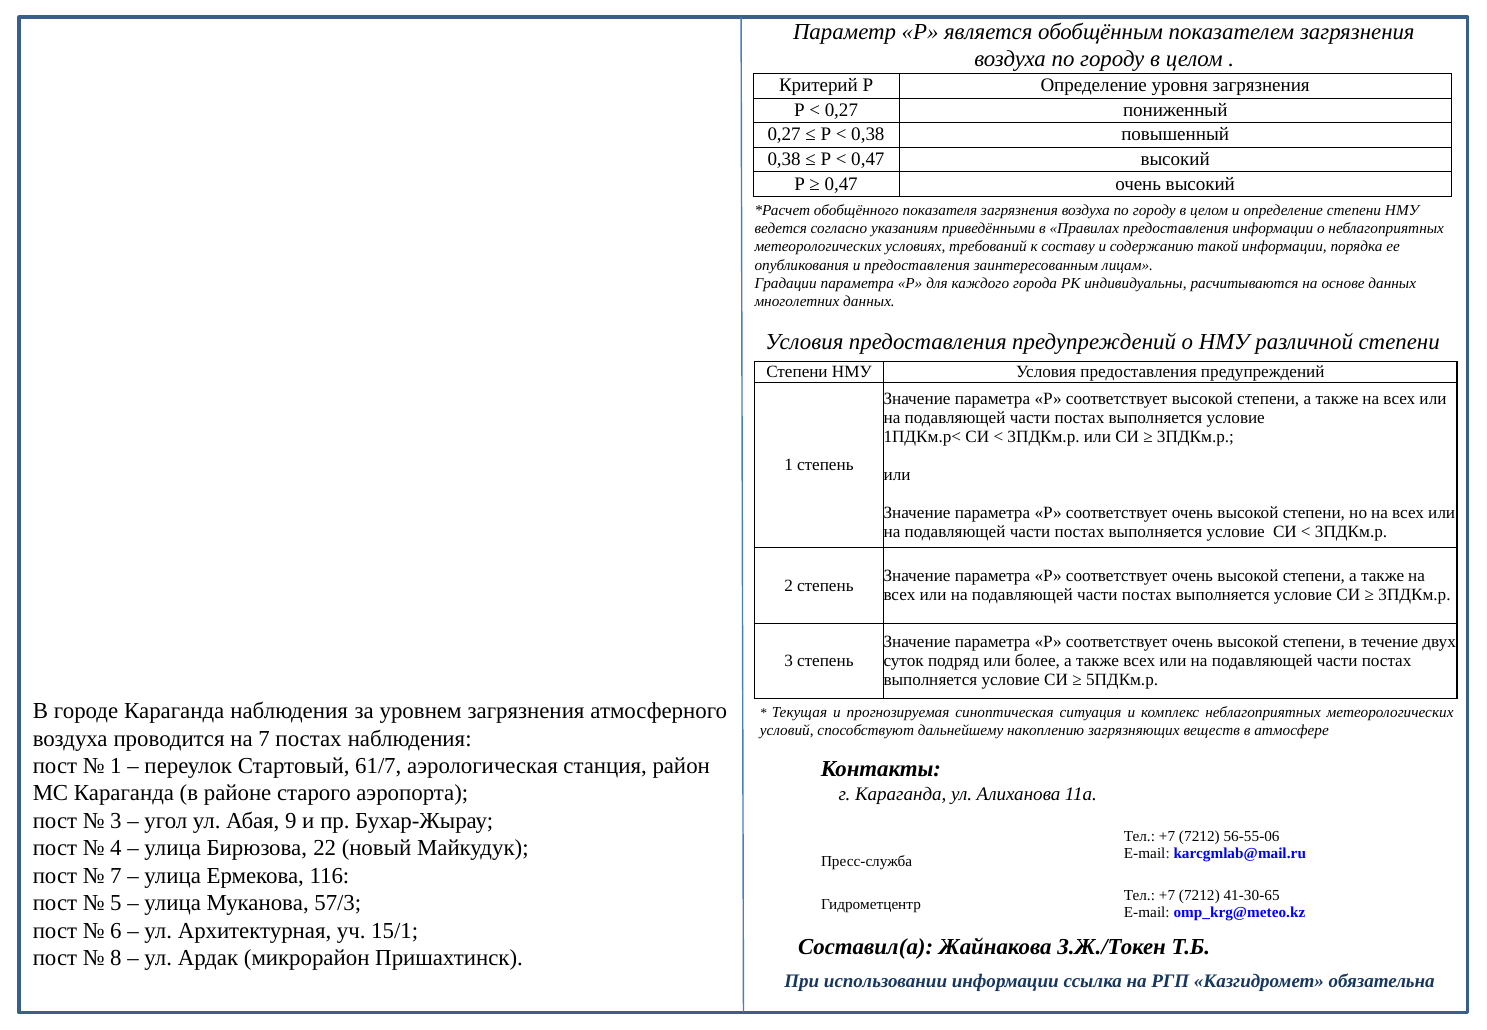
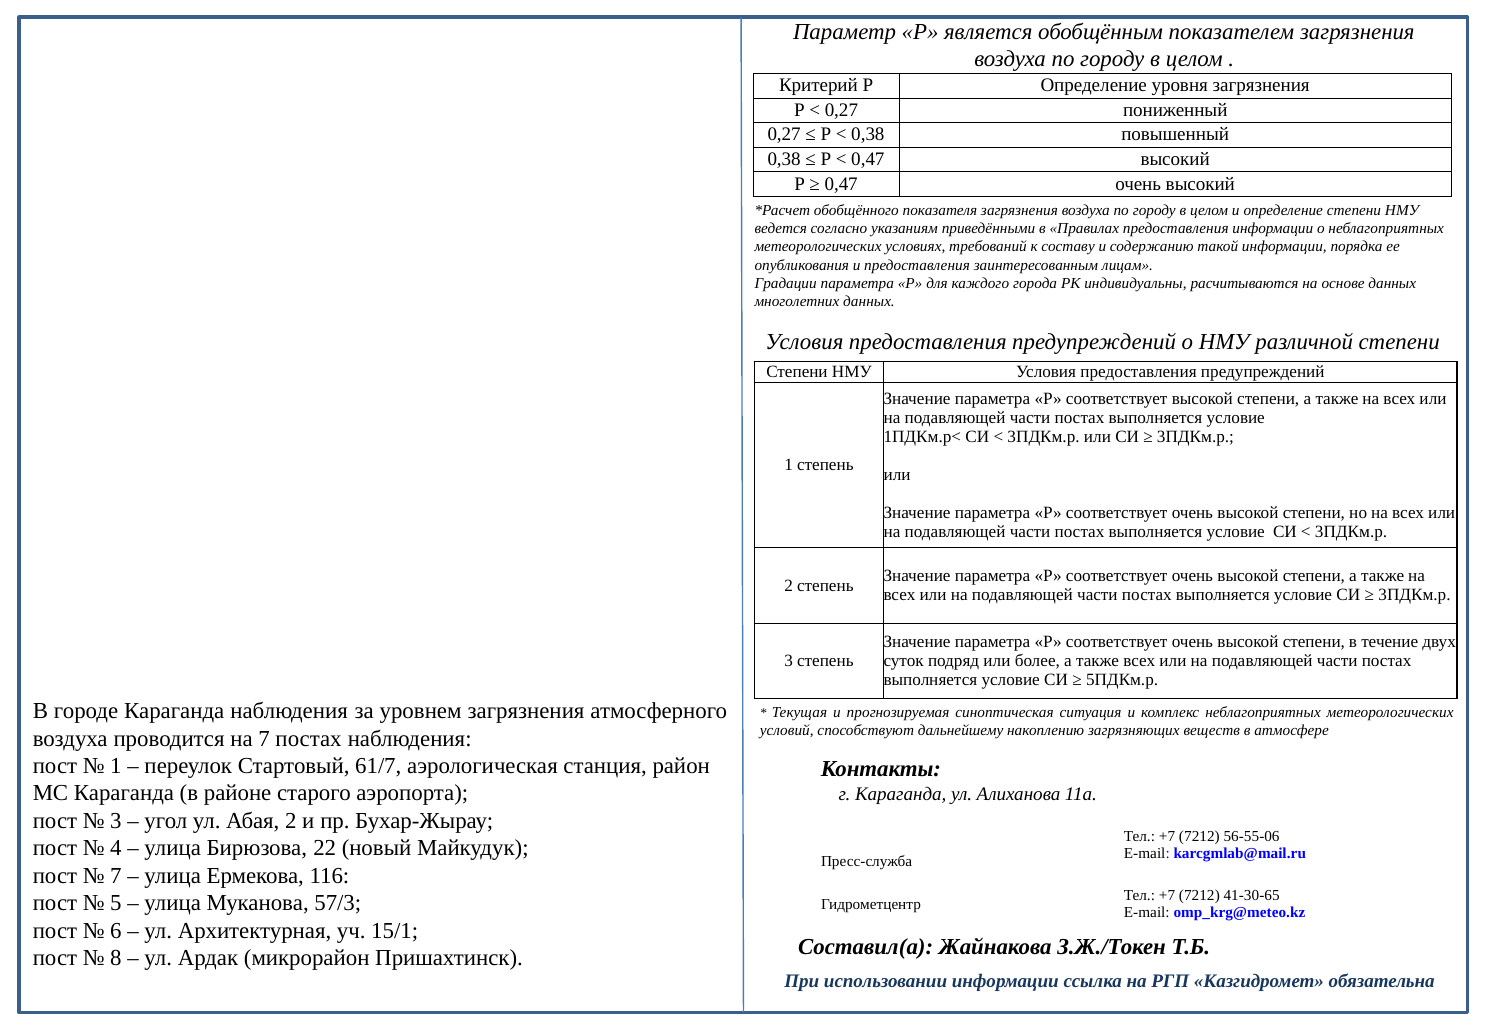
Абая 9: 9 -> 2 (291, 820)
